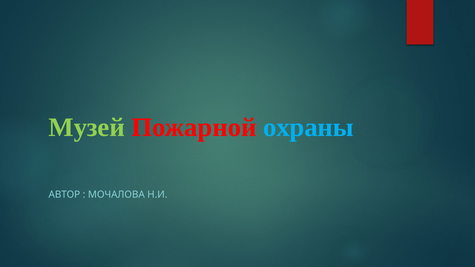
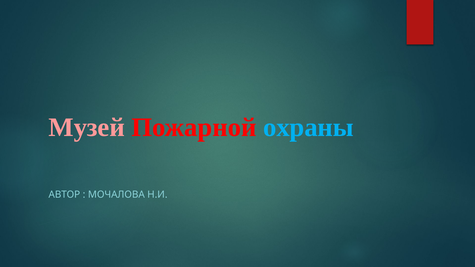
Музей colour: light green -> pink (87, 127)
